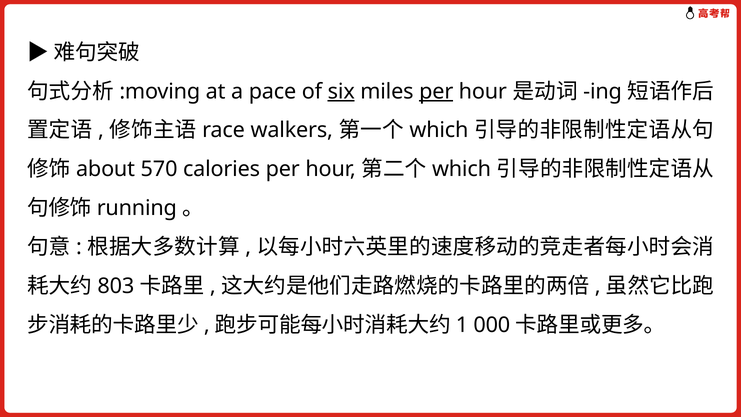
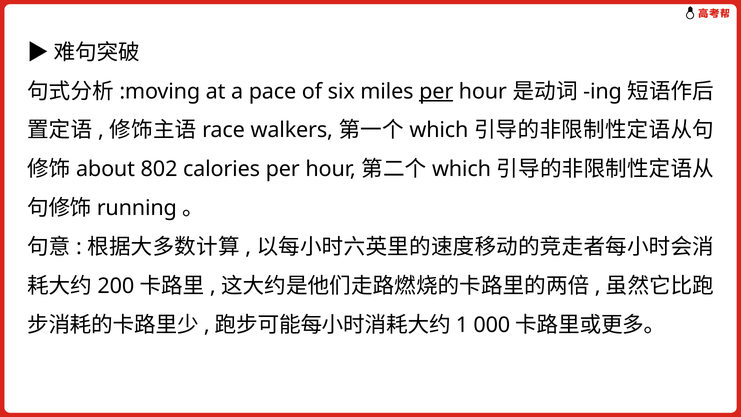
six underline: present -> none (341, 91)
570: 570 -> 802 (159, 169)
803: 803 -> 200 (116, 286)
